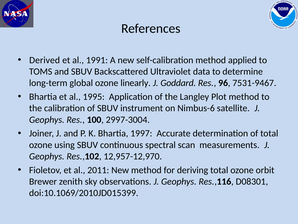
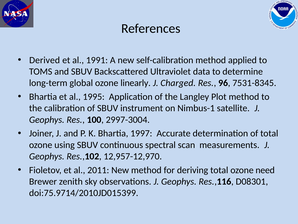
Goddard: Goddard -> Charged (178, 83)
7531-9467: 7531-9467 -> 7531-8345 (254, 83)
Nimbus-6: Nimbus-6 -> Nimbus-1 (196, 108)
orbit: orbit -> need (265, 170)
doi:10.1069/2010JD015399: doi:10.1069/2010JD015399 -> doi:75.9714/2010JD015399 (84, 193)
